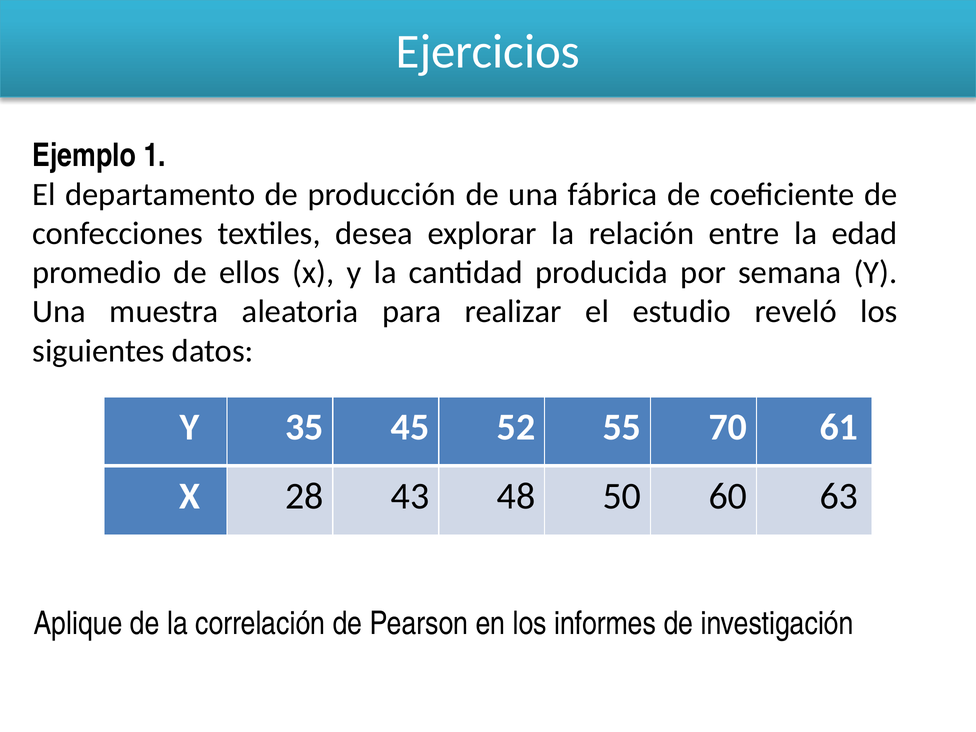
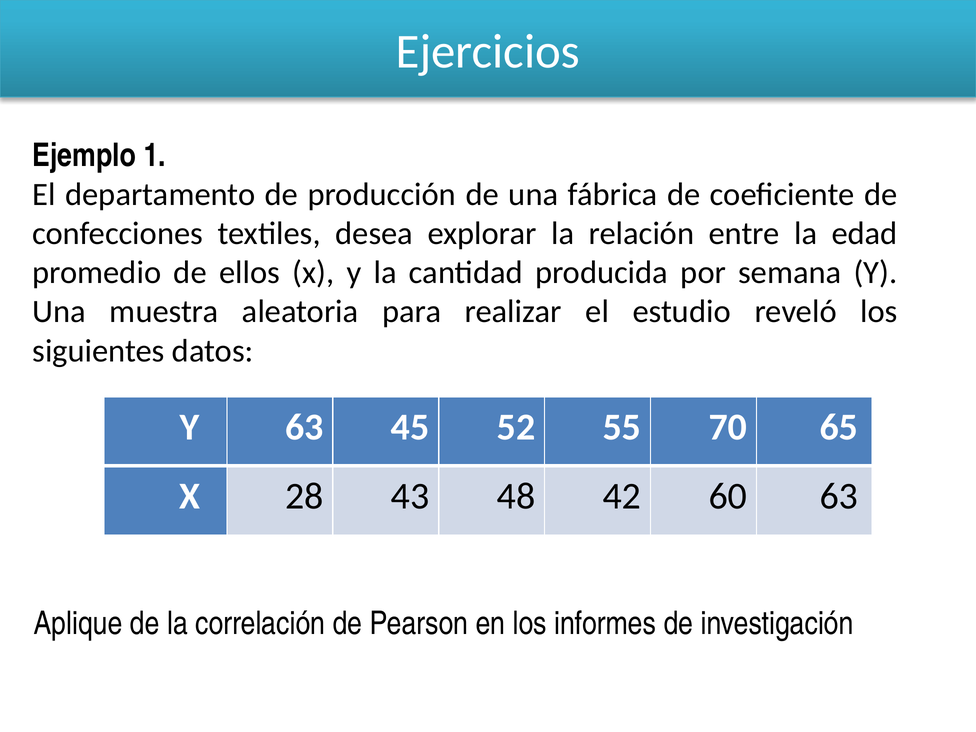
Y 35: 35 -> 63 (304, 427)
61: 61 -> 65 (839, 427)
50: 50 -> 42 (622, 496)
